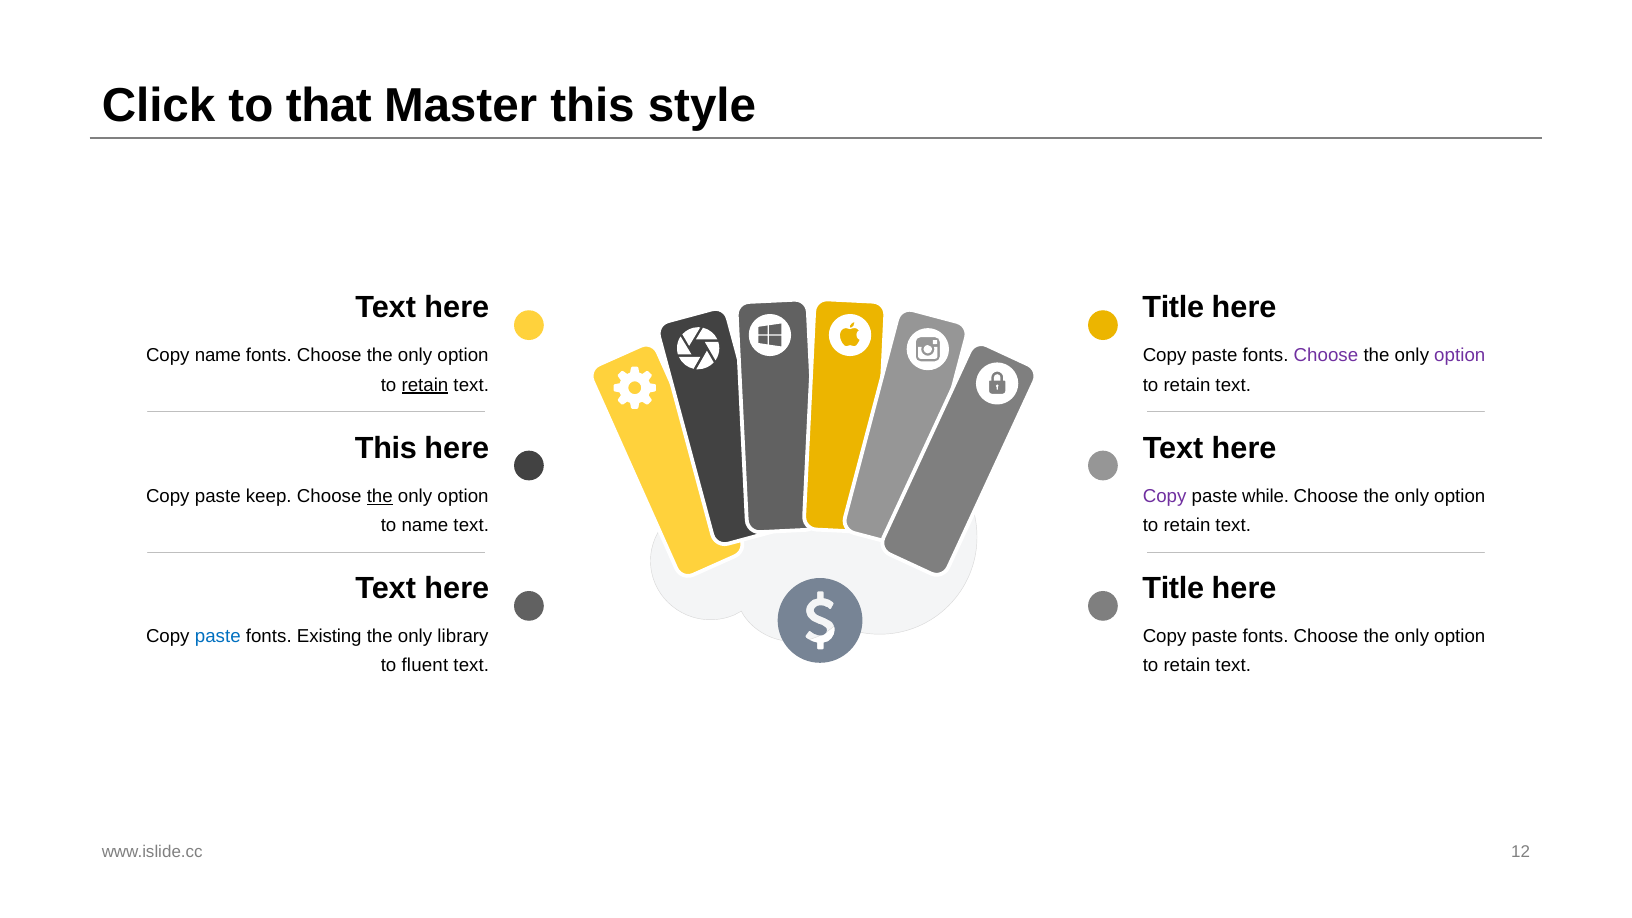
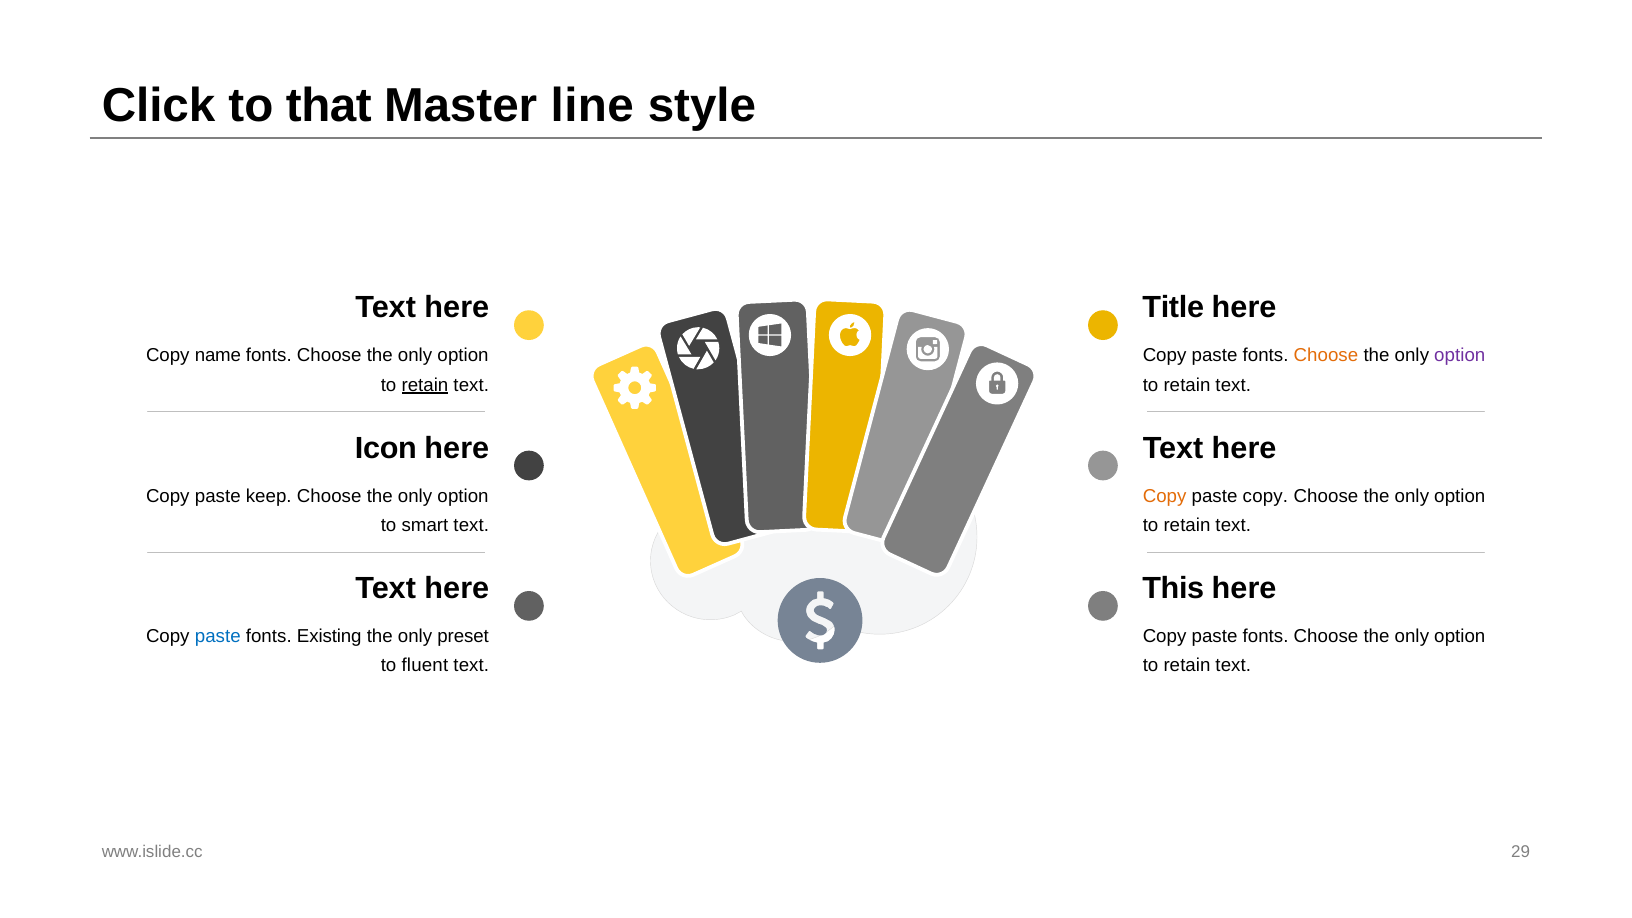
Master this: this -> line (592, 106)
Choose colour: purple -> orange (1326, 356)
This: This -> Icon (386, 448)
the underline: present -> none (380, 496)
Copy colour: purple -> orange (1165, 496)
paste while: while -> copy (1265, 496)
to name: name -> smart (425, 525)
Title: Title -> This (1173, 588)
library: library -> preset (463, 636)
12: 12 -> 29 (1521, 852)
